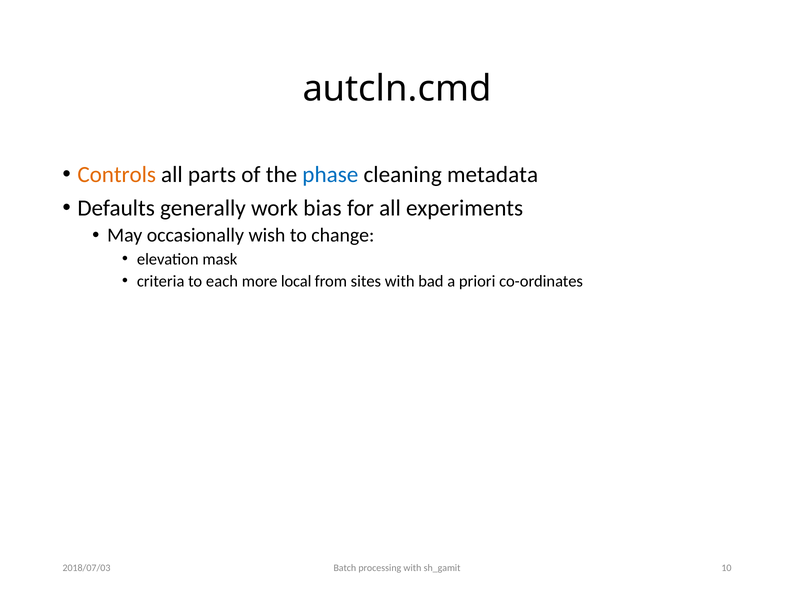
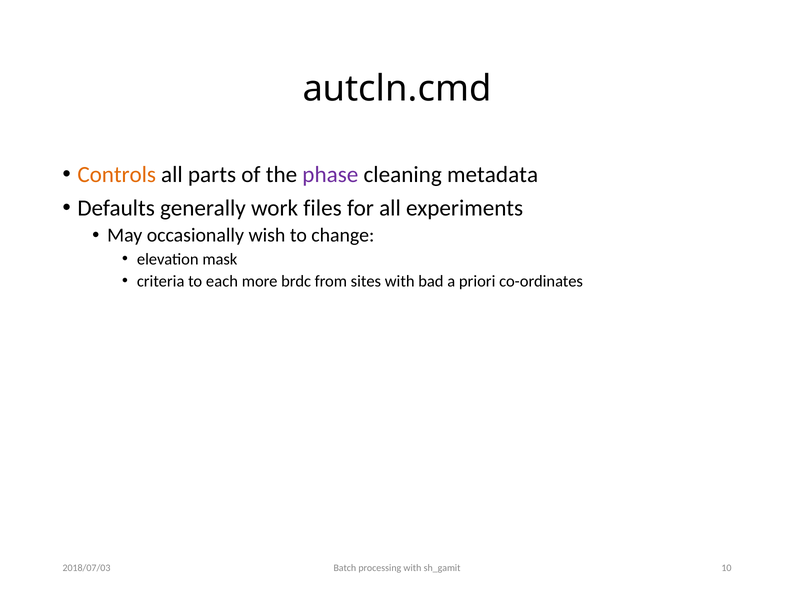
phase colour: blue -> purple (330, 175)
bias: bias -> files (323, 208)
local: local -> brdc (296, 281)
